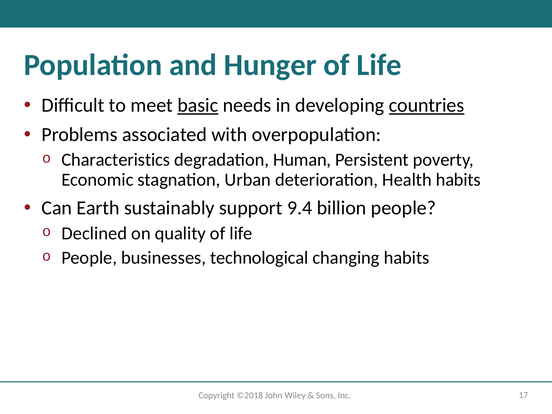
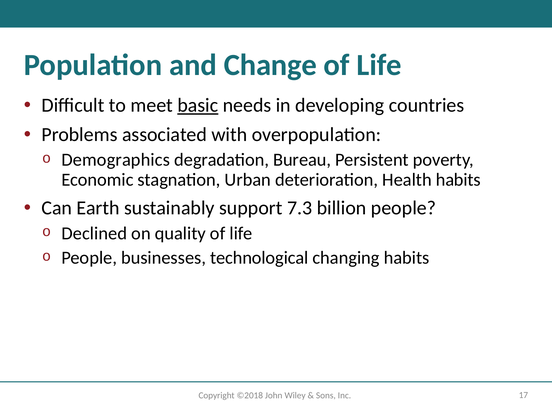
Hunger: Hunger -> Change (270, 65)
countries underline: present -> none (427, 105)
Characteristics: Characteristics -> Demographics (116, 160)
Human: Human -> Bureau (302, 160)
9.4: 9.4 -> 7.3 (300, 208)
